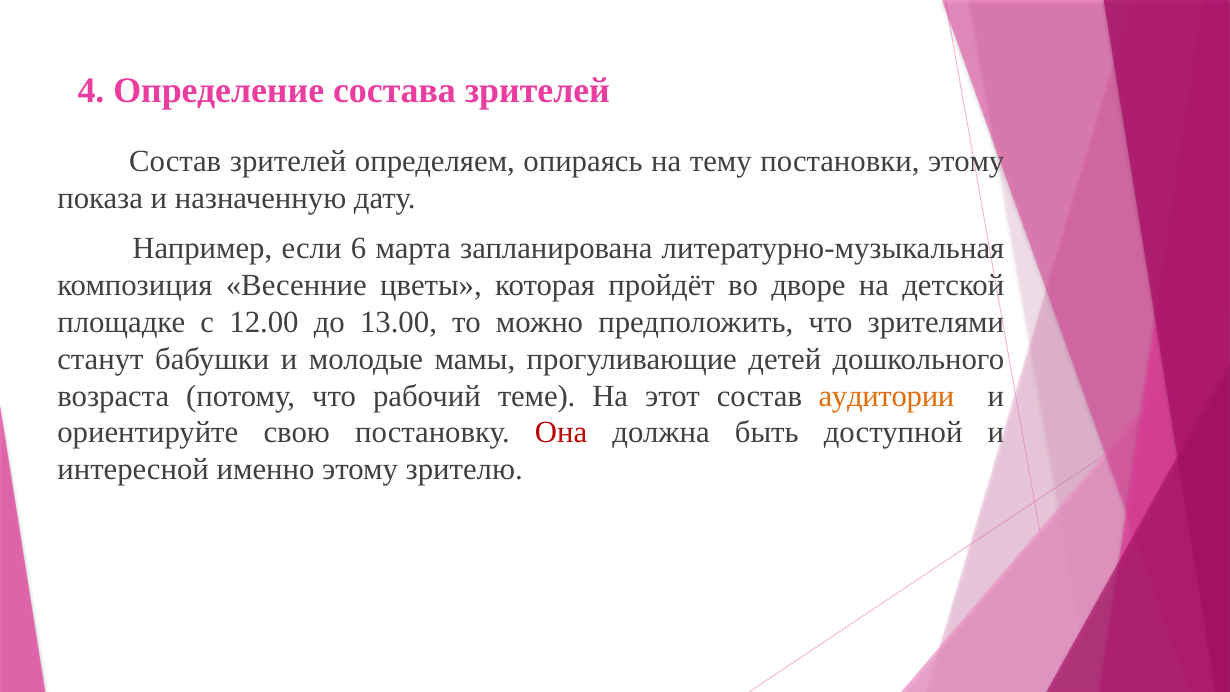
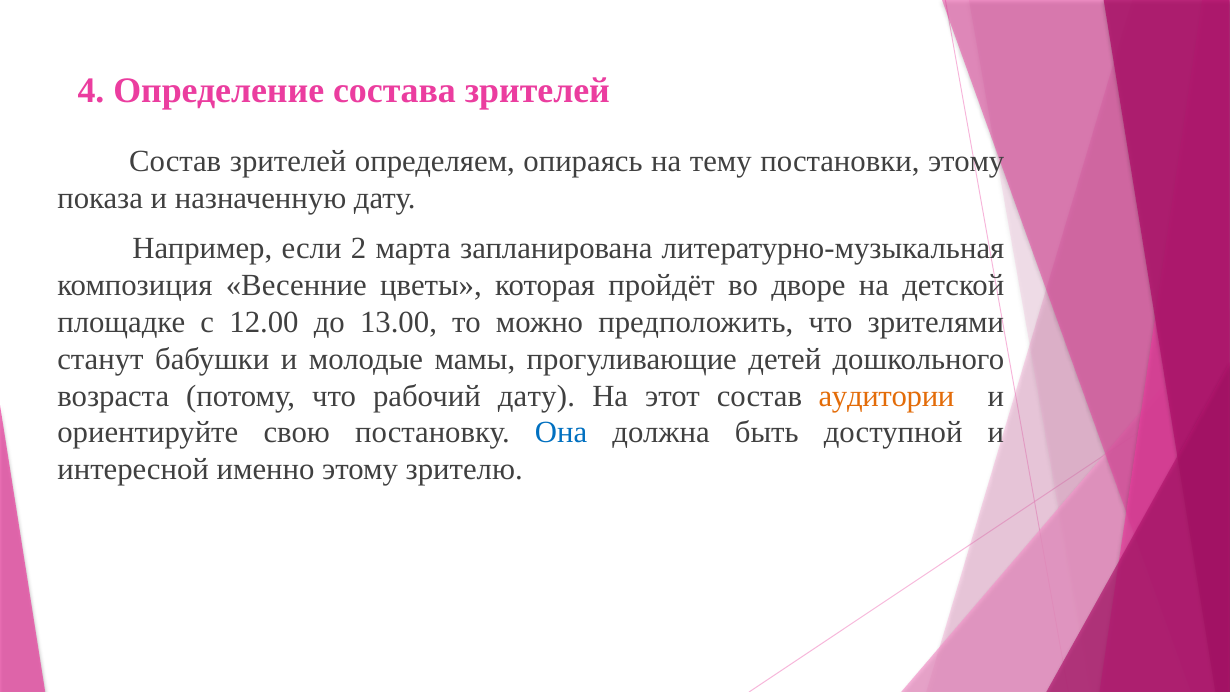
6: 6 -> 2 (359, 248)
рабочий теме: теме -> дату (536, 396)
Она colour: red -> blue (561, 433)
